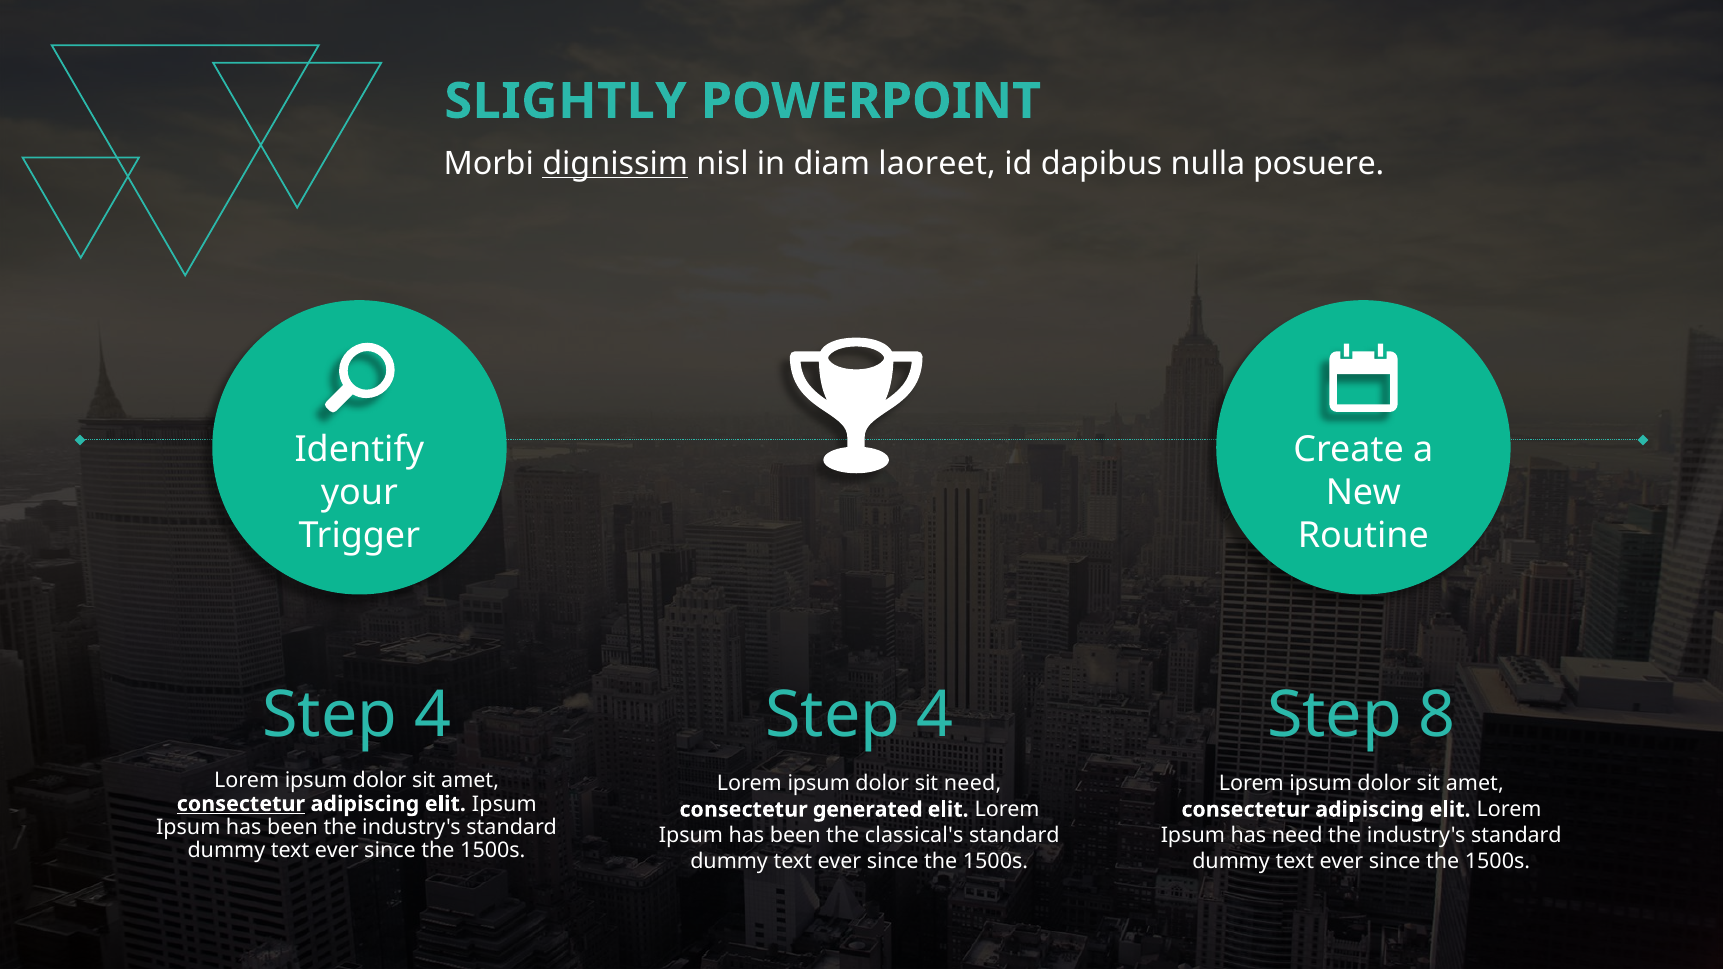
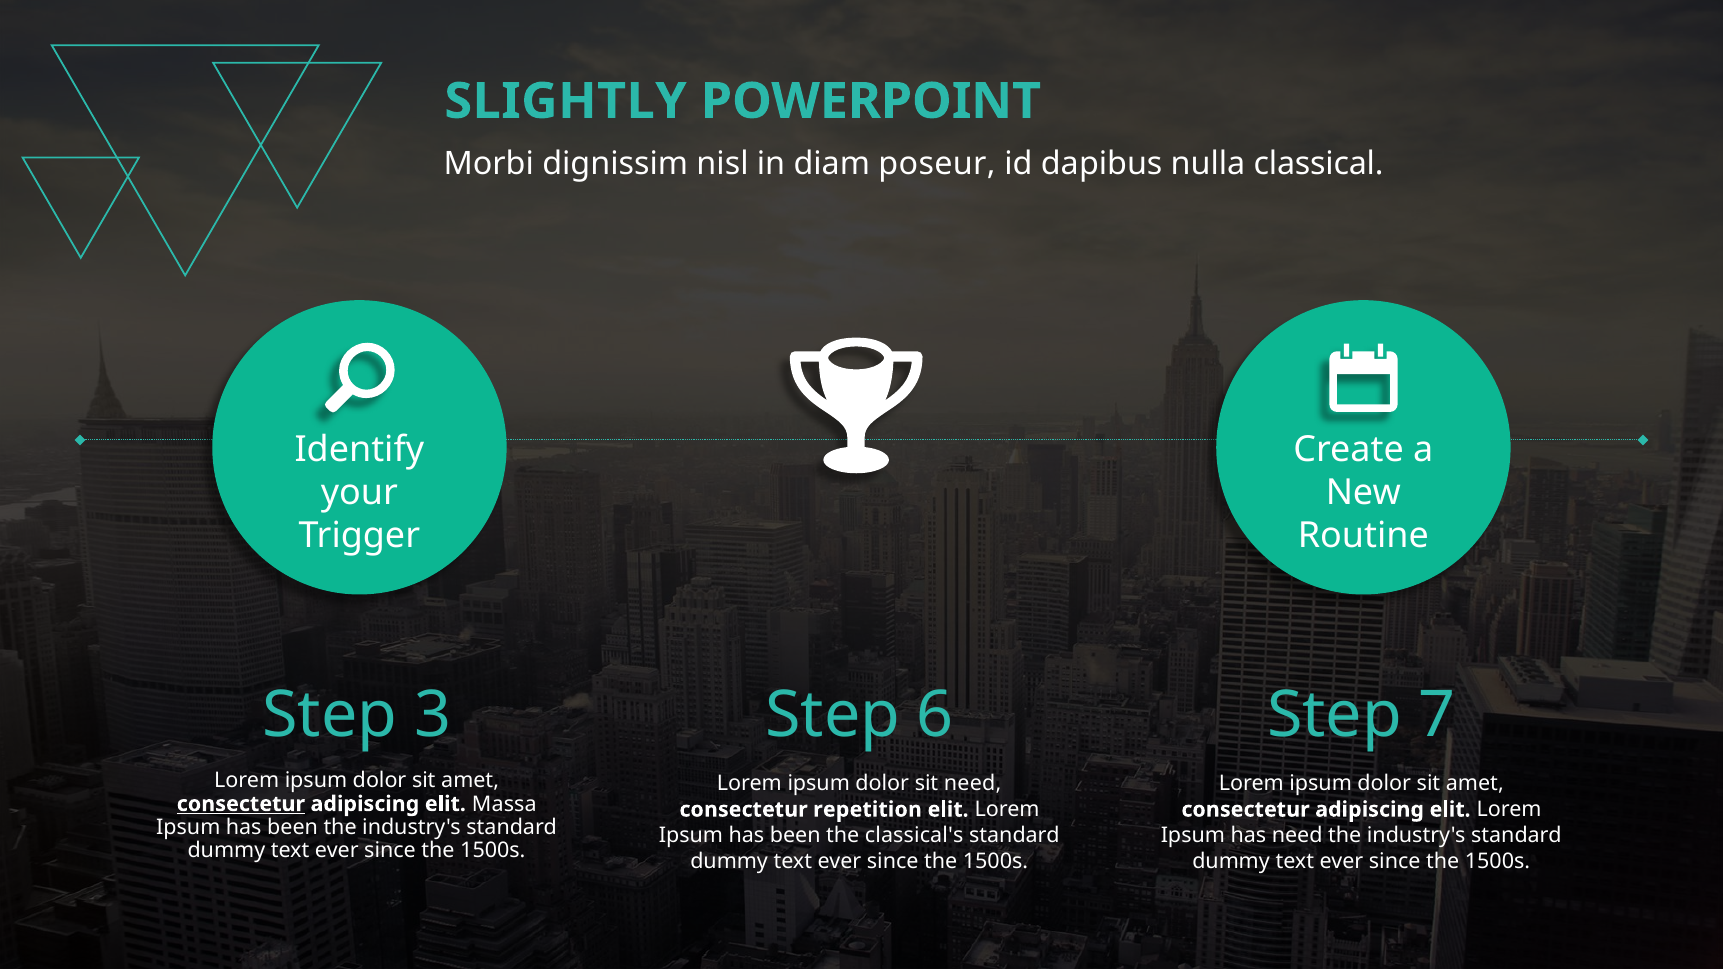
dignissim underline: present -> none (615, 164)
laoreet: laoreet -> poseur (937, 164)
posuere: posuere -> classical (1319, 164)
4: 4 -> 6 (935, 715)
8: 8 -> 7 (1437, 715)
4: 4 -> 3 (433, 715)
elit Ipsum: Ipsum -> Massa (504, 804)
generated: generated -> repetition (868, 810)
